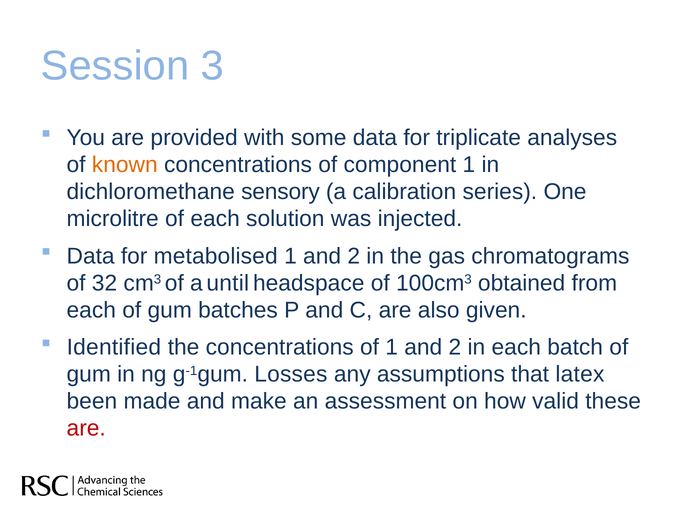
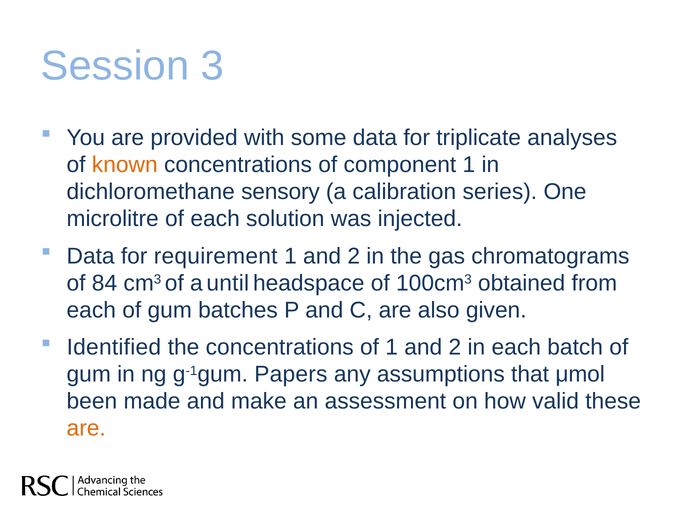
metabolised: metabolised -> requirement (216, 256)
32: 32 -> 84 (105, 283)
Losses: Losses -> Papers (291, 375)
latex: latex -> μmol (580, 375)
are colour: red -> orange (86, 429)
